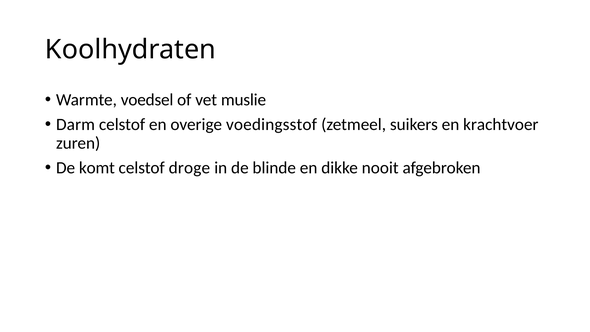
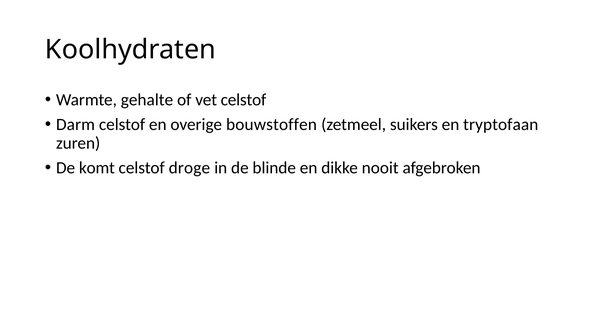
voedsel: voedsel -> gehalte (147, 100)
vet muslie: muslie -> celstof (243, 100)
voedingsstof: voedingsstof -> bouwstoffen (272, 124)
krachtvoer: krachtvoer -> tryptofaan (501, 124)
